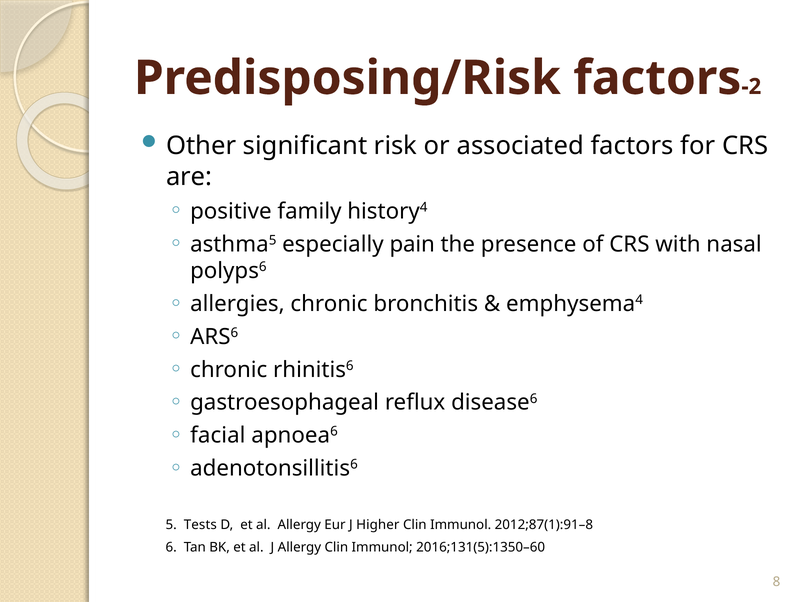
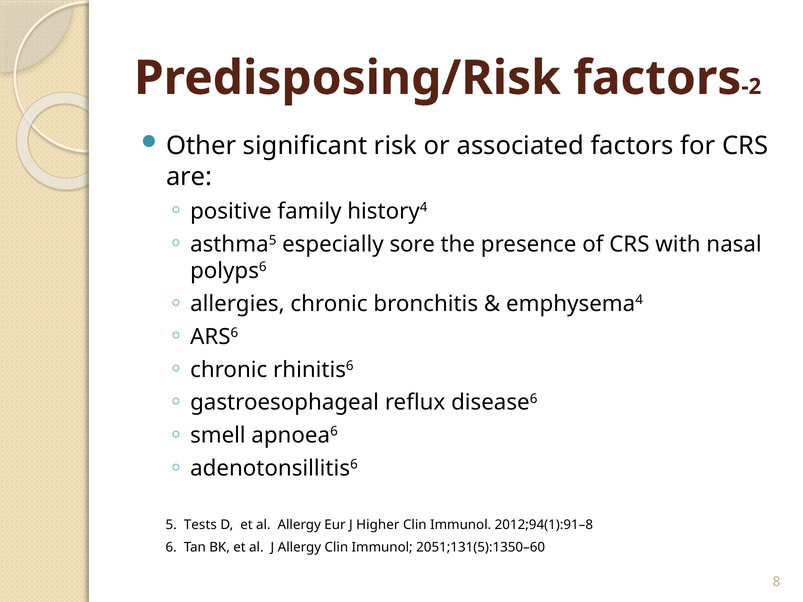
pain: pain -> sore (412, 244)
facial: facial -> smell (218, 436)
2012;87(1):91–8: 2012;87(1):91–8 -> 2012;94(1):91–8 (544, 525)
2016;131(5):1350–60: 2016;131(5):1350–60 -> 2051;131(5):1350–60 (481, 548)
